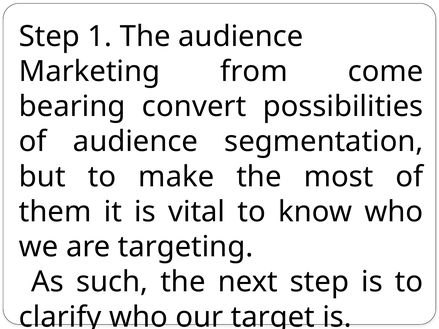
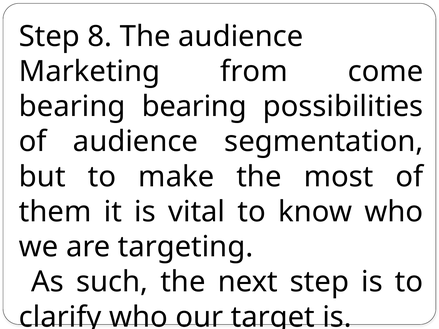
1: 1 -> 8 (100, 36)
bearing convert: convert -> bearing (194, 107)
